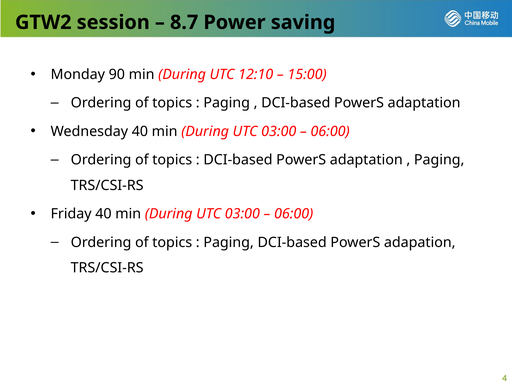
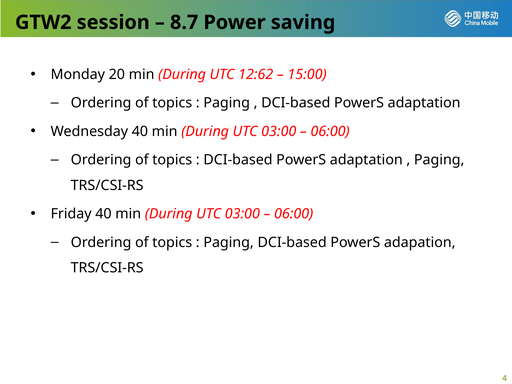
90: 90 -> 20 (117, 75)
12:10: 12:10 -> 12:62 (256, 75)
